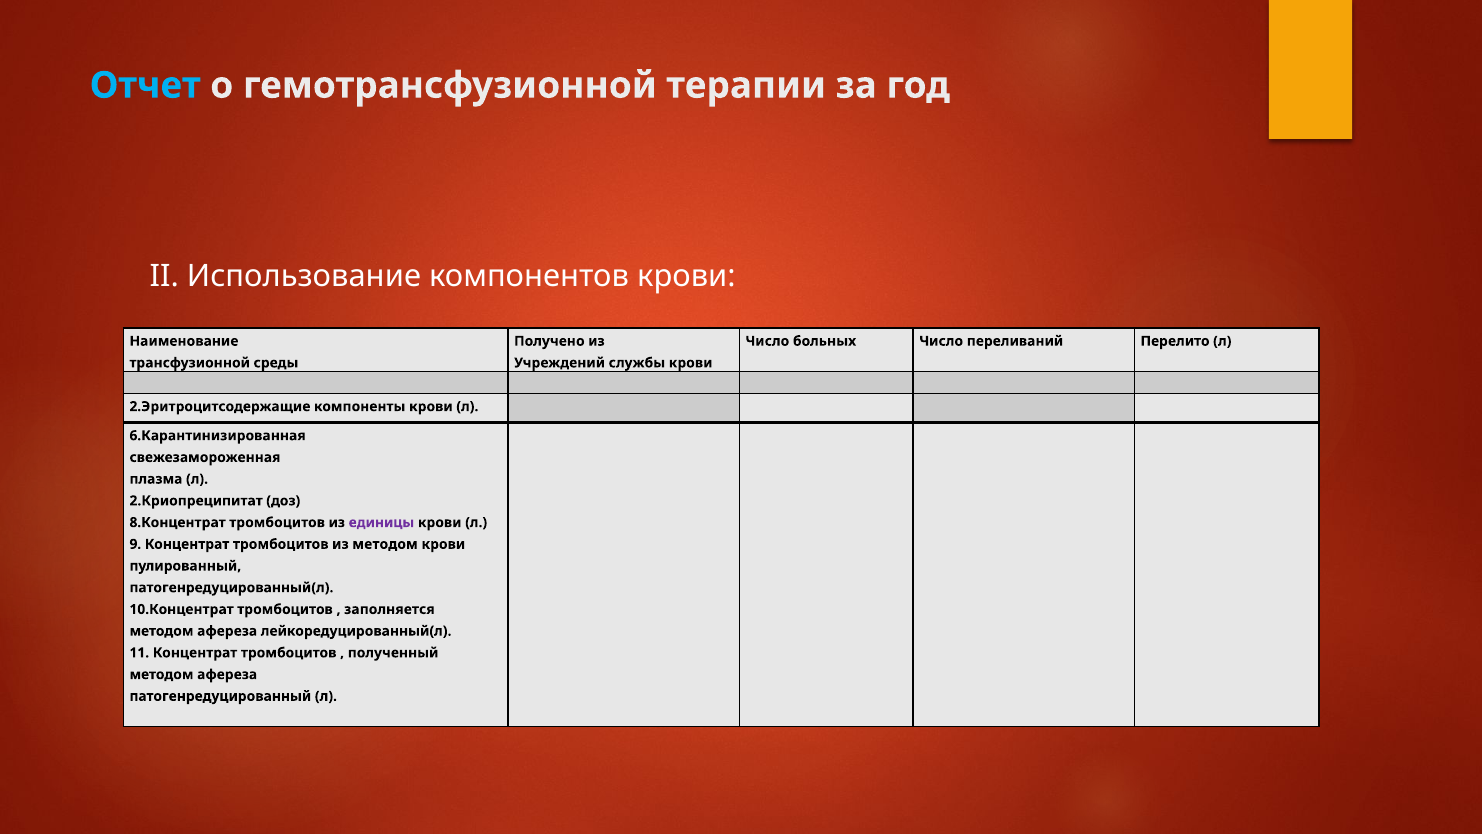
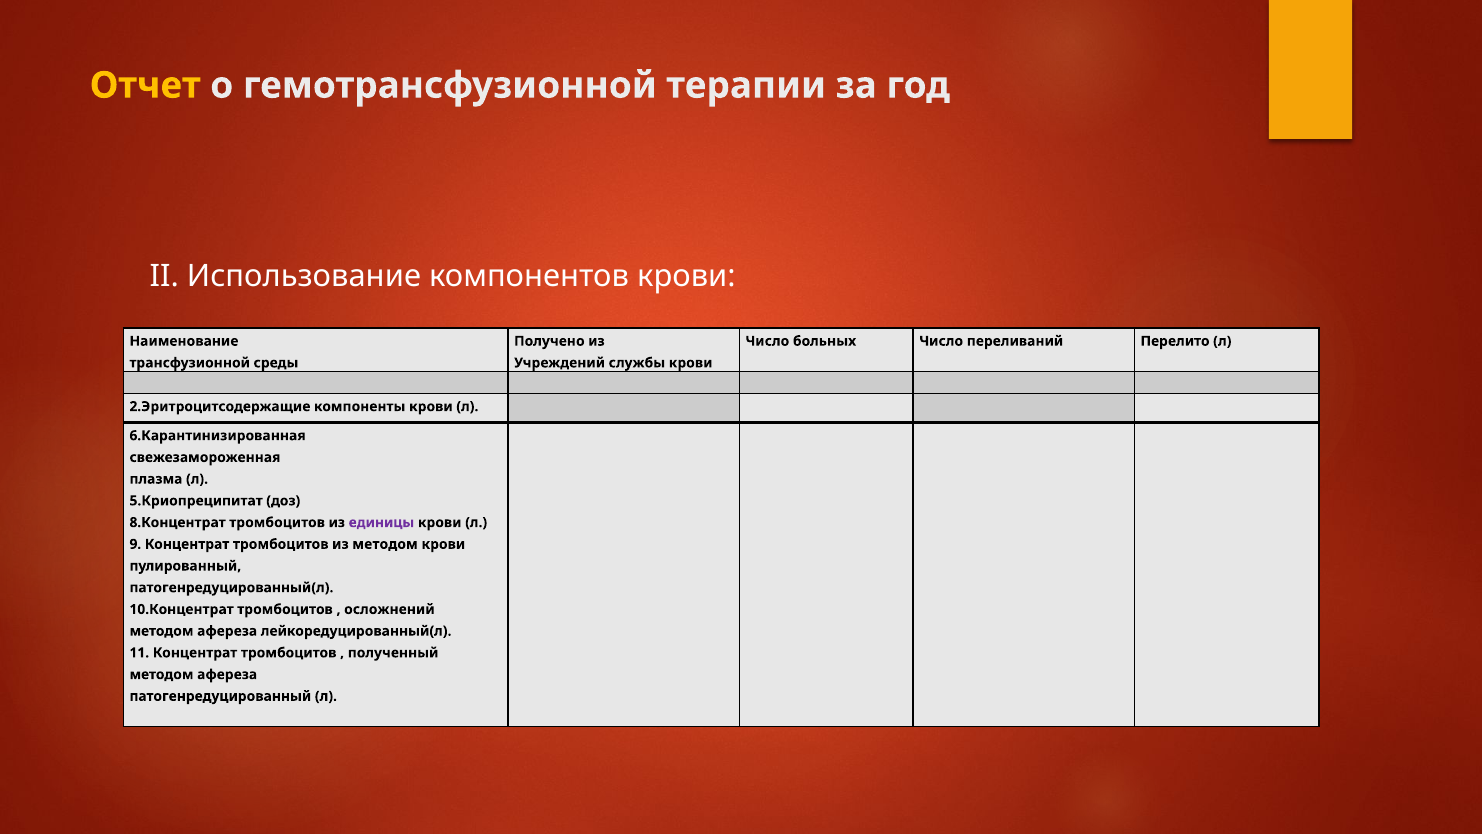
Отчет colour: light blue -> yellow (145, 85)
2.Криопреципитат: 2.Криопреципитат -> 5.Криопреципитат (196, 501)
заполняется: заполняется -> осложнений (389, 609)
